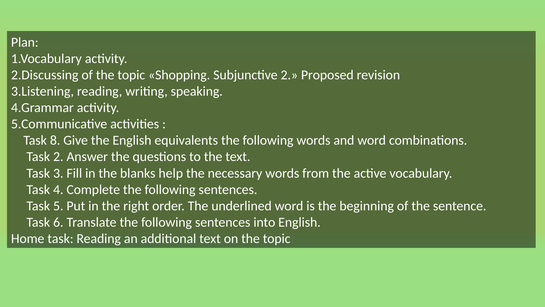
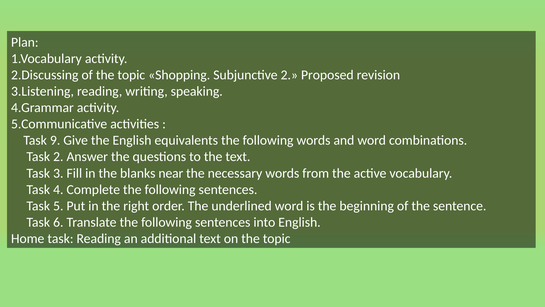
8: 8 -> 9 (55, 140)
help: help -> near (171, 173)
